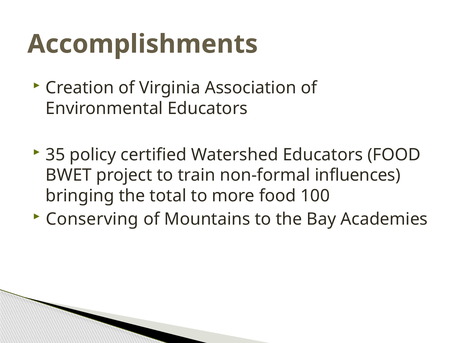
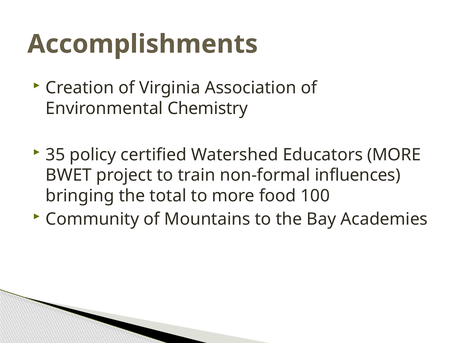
Environmental Educators: Educators -> Chemistry (208, 108)
Educators FOOD: FOOD -> MORE (394, 155)
Conserving: Conserving -> Community (92, 219)
